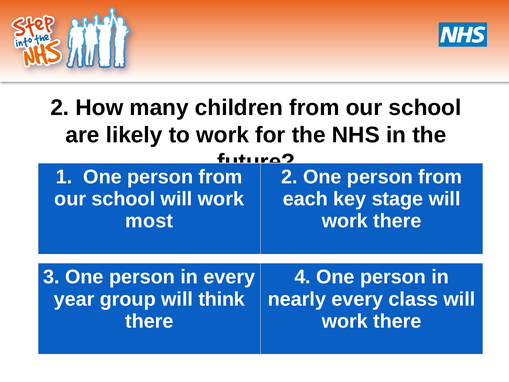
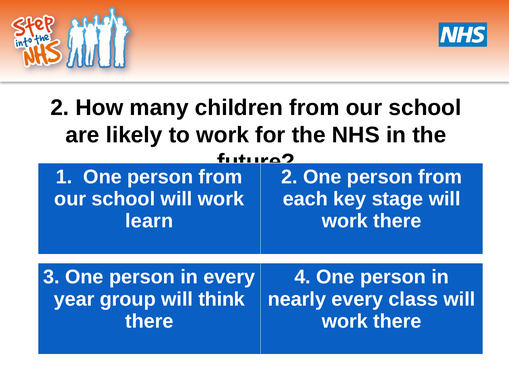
most: most -> learn (149, 221)
